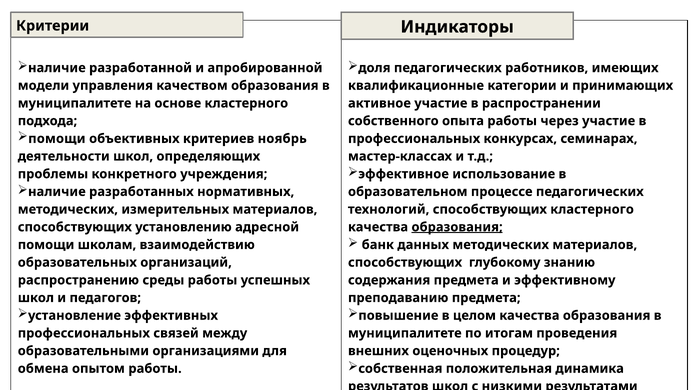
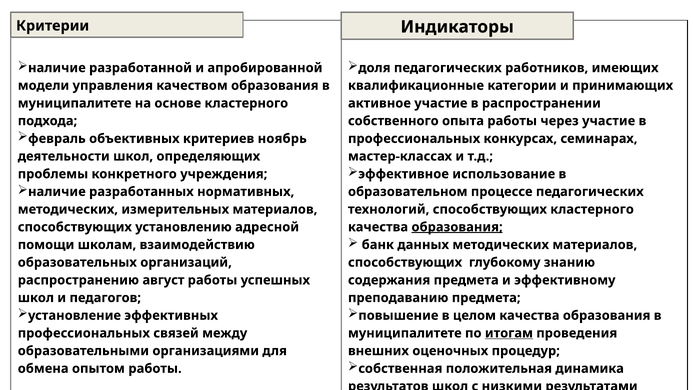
помощи: помощи -> февраль (57, 139)
среды: среды -> август (163, 280)
итогам underline: none -> present (509, 333)
